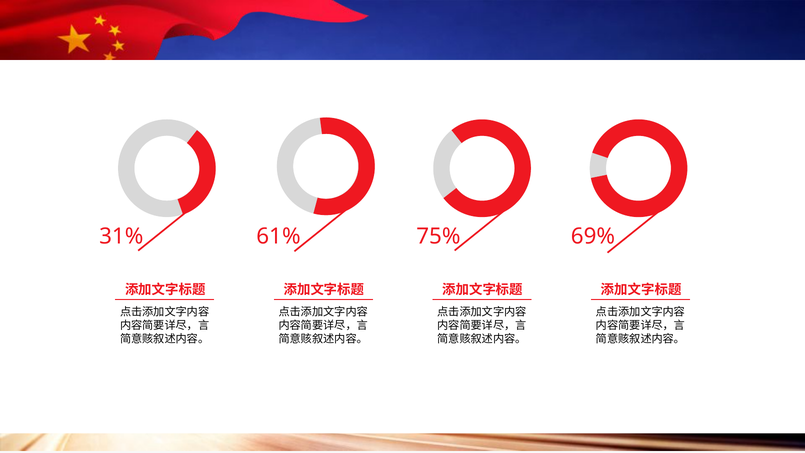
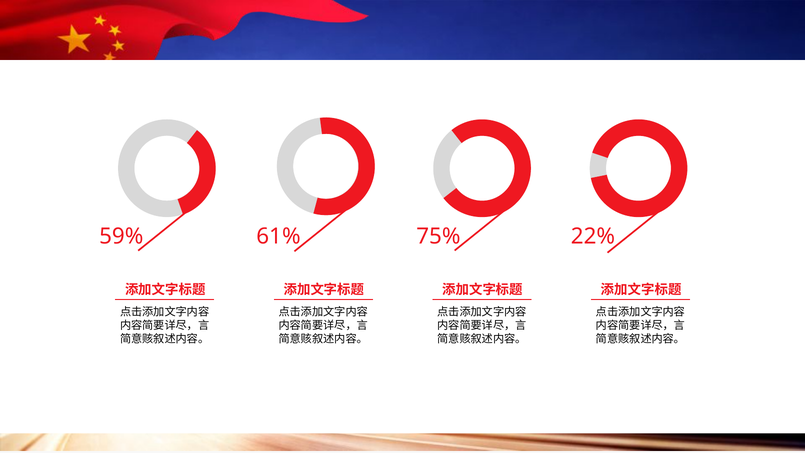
31%: 31% -> 59% (121, 236)
69%: 69% -> 22% (593, 236)
